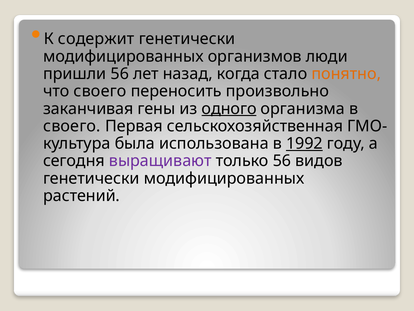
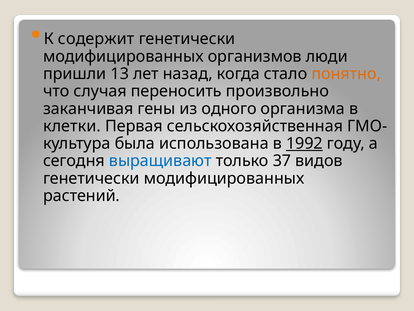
пришли 56: 56 -> 13 (120, 74)
что своего: своего -> случая (100, 91)
одного underline: present -> none (229, 109)
своего: своего -> клетки (72, 126)
выращивают colour: purple -> blue (160, 161)
только 56: 56 -> 37 (282, 161)
